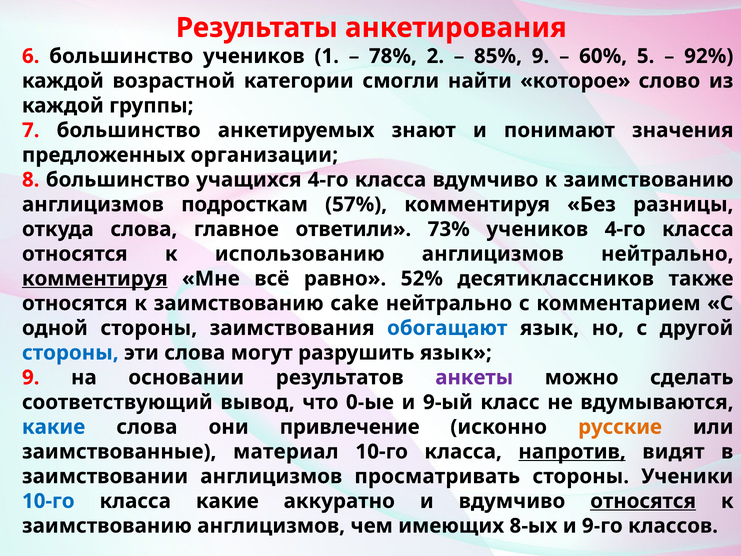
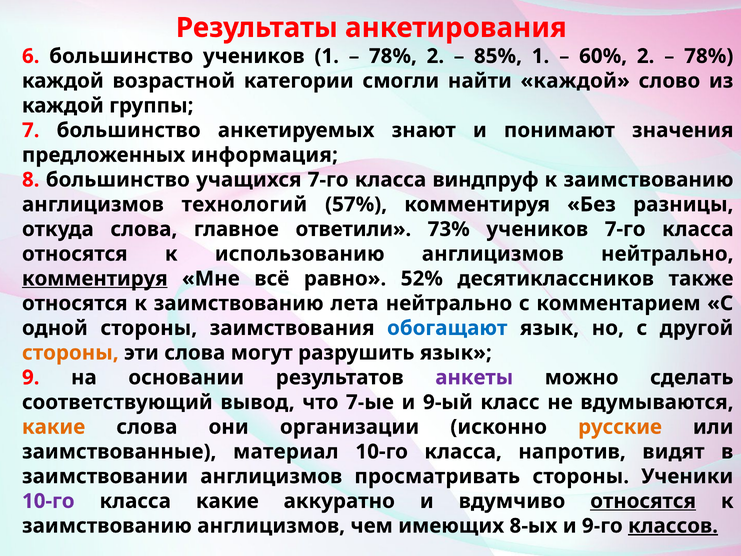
85% 9: 9 -> 1 (540, 56)
60% 5: 5 -> 2 (646, 56)
92%: 92% -> 78% (709, 56)
найти которое: которое -> каждой (575, 81)
организации: организации -> информация (264, 155)
учащихся 4-го: 4-го -> 7-го (328, 180)
класса вдумчиво: вдумчиво -> виндпруф (485, 180)
подросткам: подросткам -> технологий (244, 204)
учеников 4-го: 4-го -> 7-го (625, 229)
cake: cake -> лета (355, 303)
стороны colour: blue -> orange (70, 353)
0-ые: 0-ые -> 7-ые (370, 402)
какие colour: blue -> orange (54, 427)
привлечение: привлечение -> организации (350, 427)
напротив underline: present -> none (572, 451)
10-го colour: blue -> purple (48, 501)
классов underline: none -> present (673, 526)
